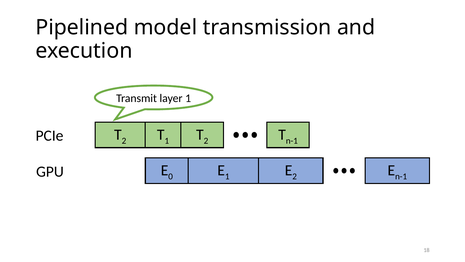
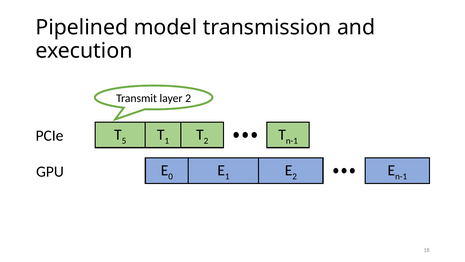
layer 1: 1 -> 2 (188, 98)
2: 2 -> 5 (124, 141)
